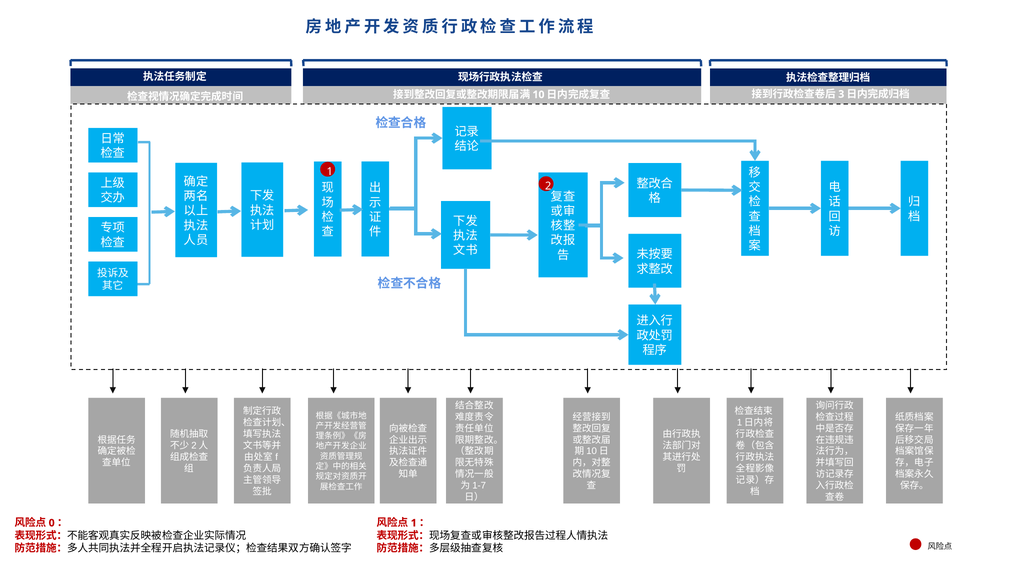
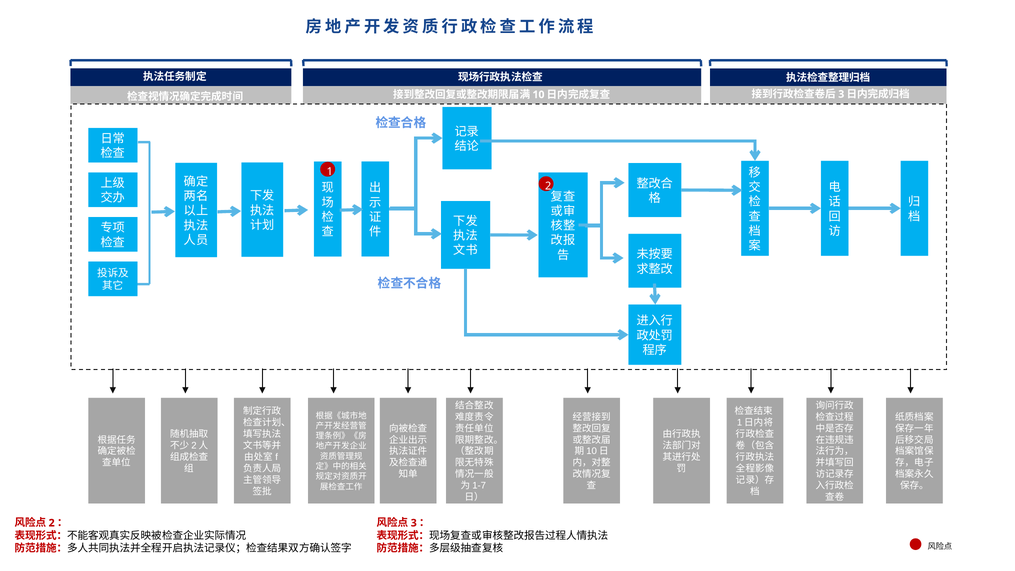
0: 0 -> 2 (52, 523)
1: 1 -> 3 (414, 523)
